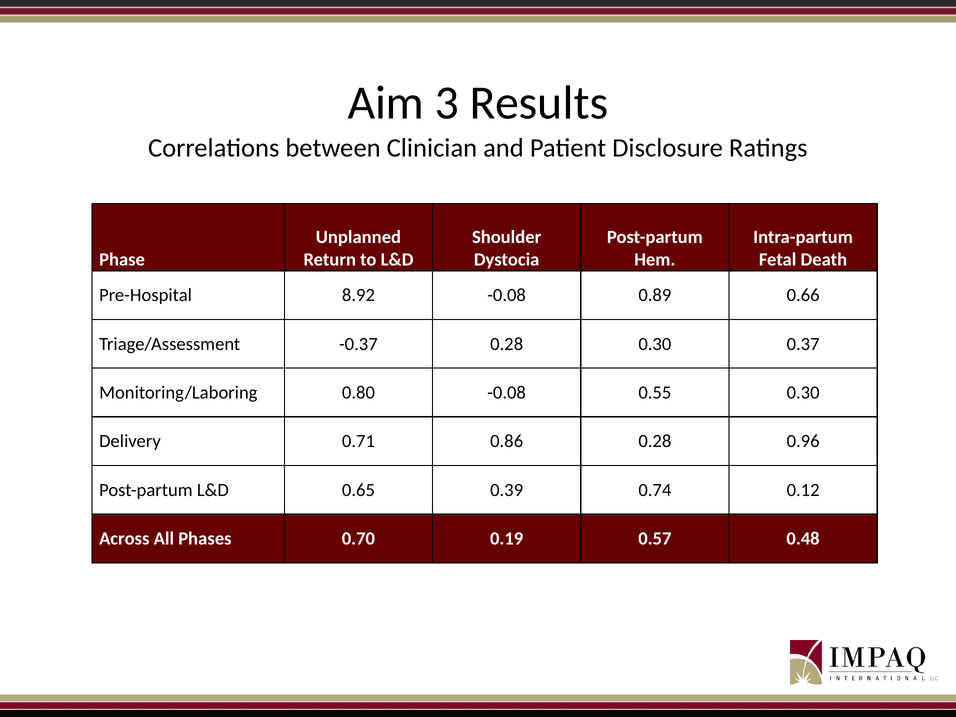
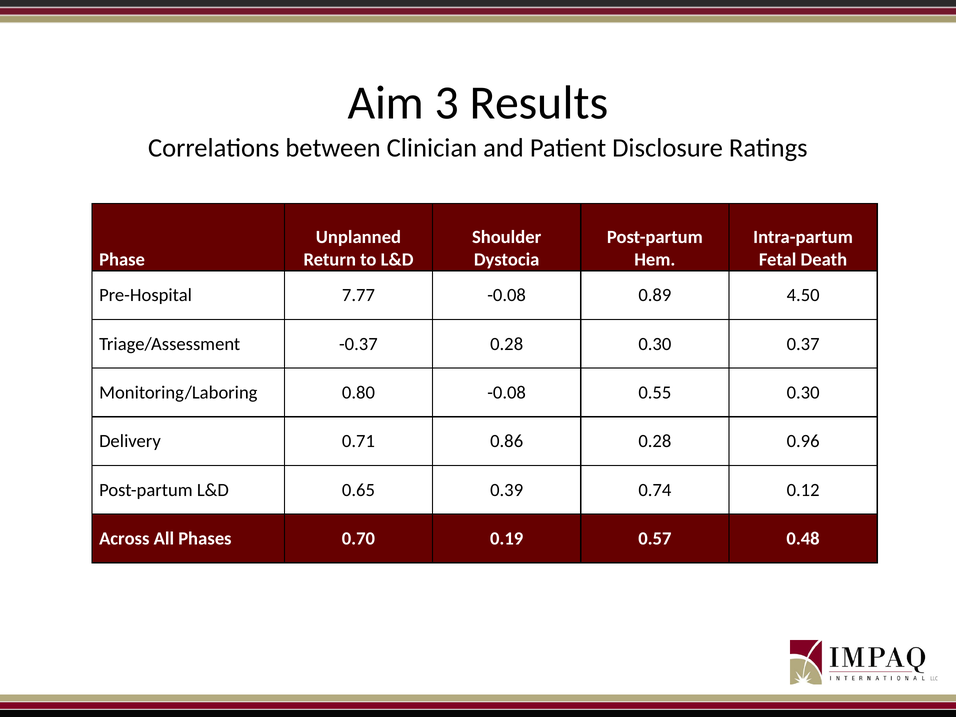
8.92: 8.92 -> 7.77 (358, 295)
0.66: 0.66 -> 4.50 (803, 295)
